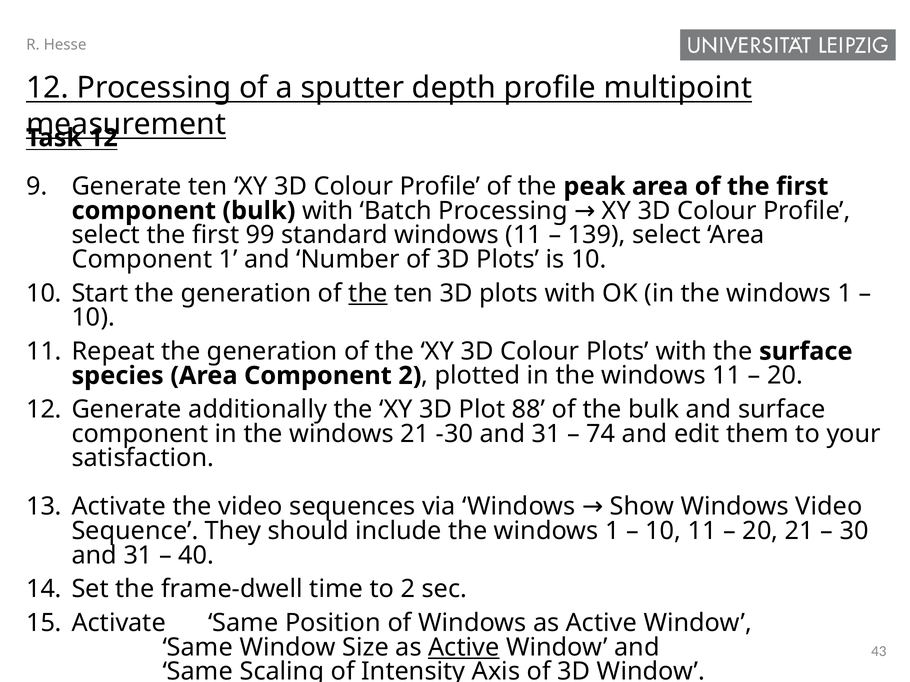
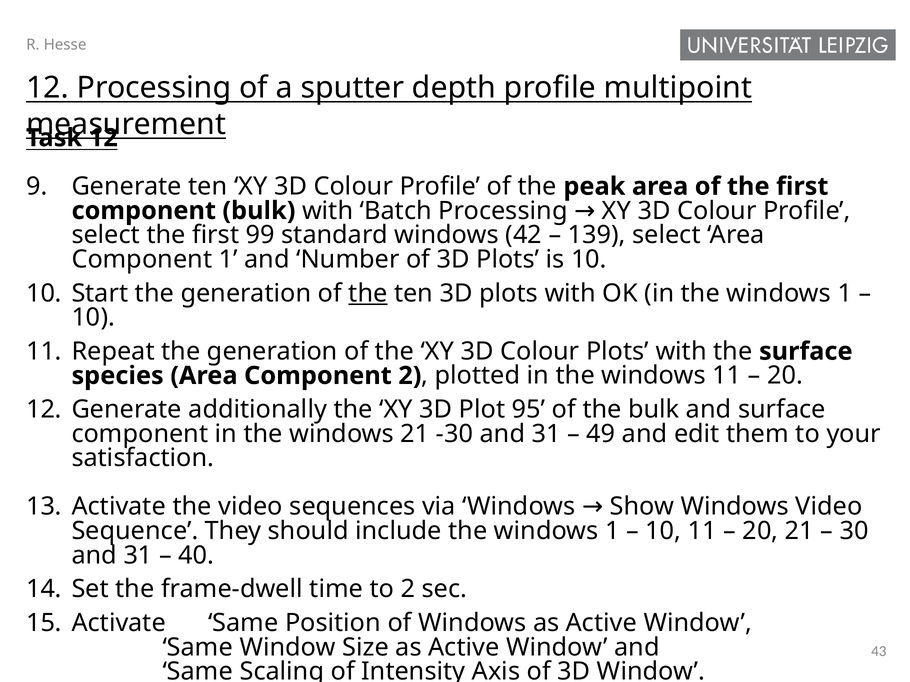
standard windows 11: 11 -> 42 (524, 235)
88: 88 -> 95 (529, 410)
74: 74 -> 49 (601, 434)
Active underline: present -> none (464, 648)
